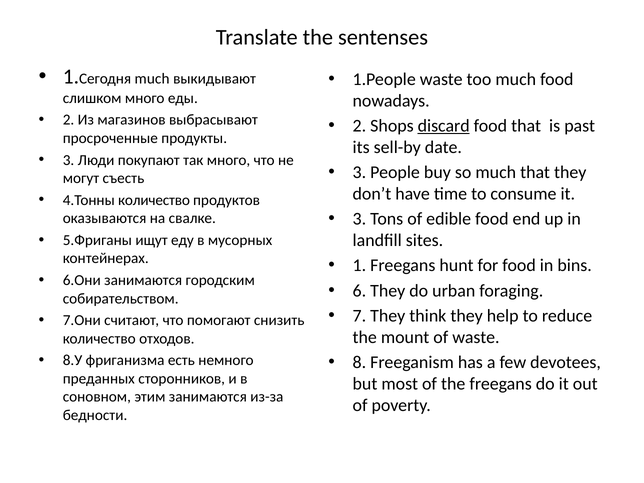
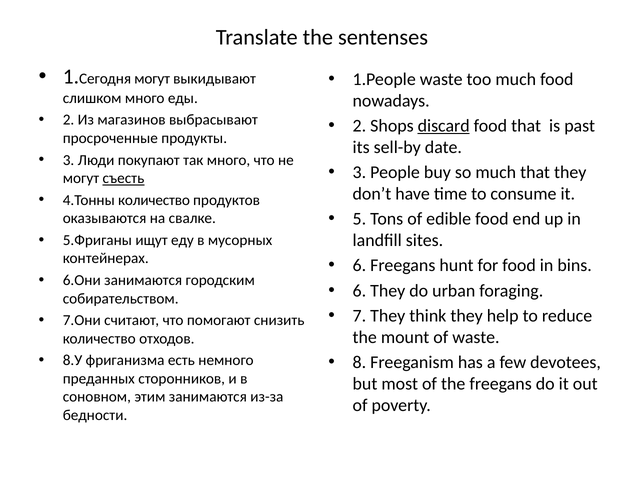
much: much -> могут (152, 79)
съесть underline: none -> present (123, 178)
3: 3 -> 5 (359, 219)
1: 1 -> 6 (359, 266)
